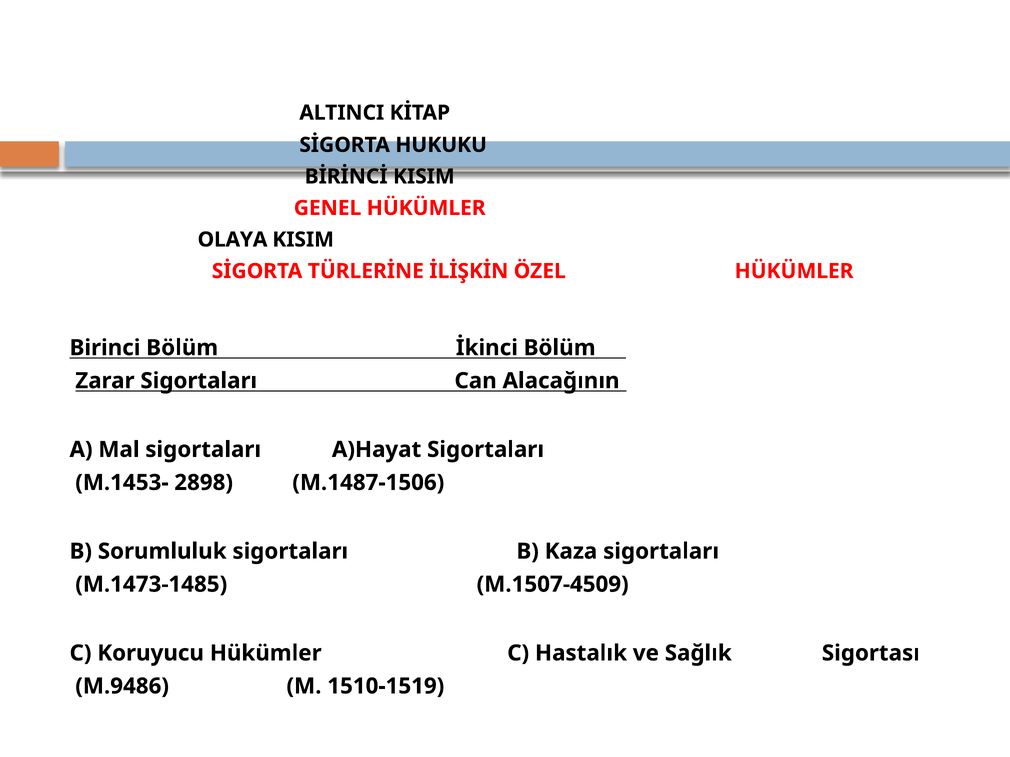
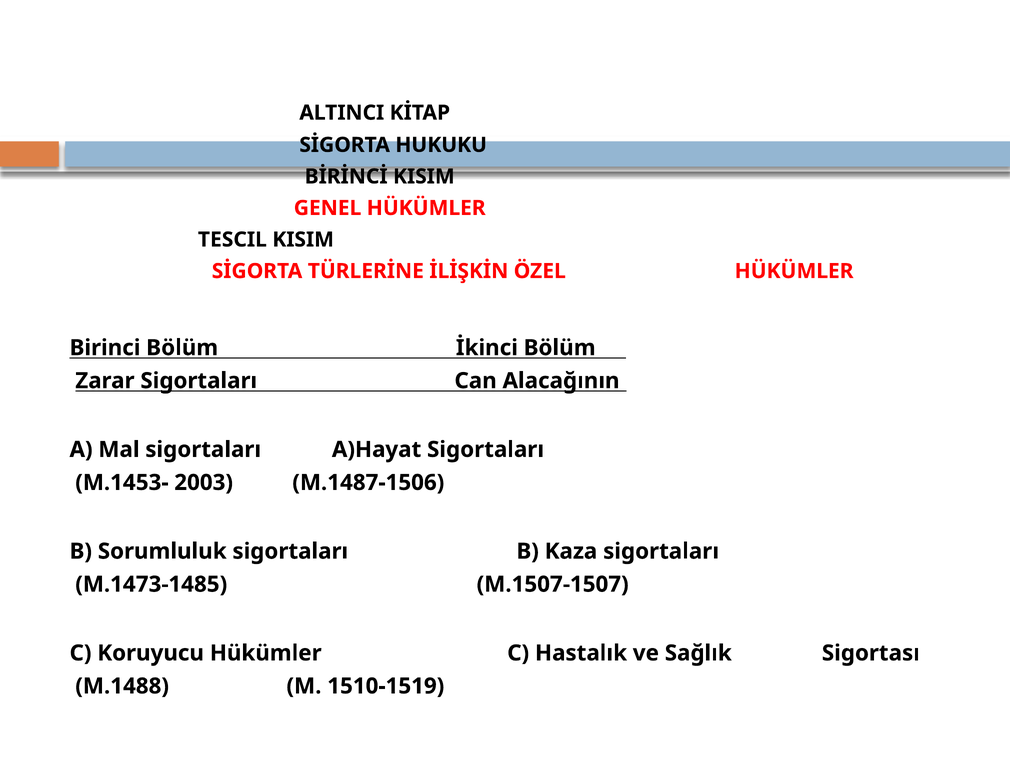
OLAYA: OLAYA -> TESCIL (232, 240)
2898: 2898 -> 2003 (204, 483)
M.1507-4509: M.1507-4509 -> M.1507-1507 (553, 585)
M.9486: M.9486 -> M.1488 (122, 687)
